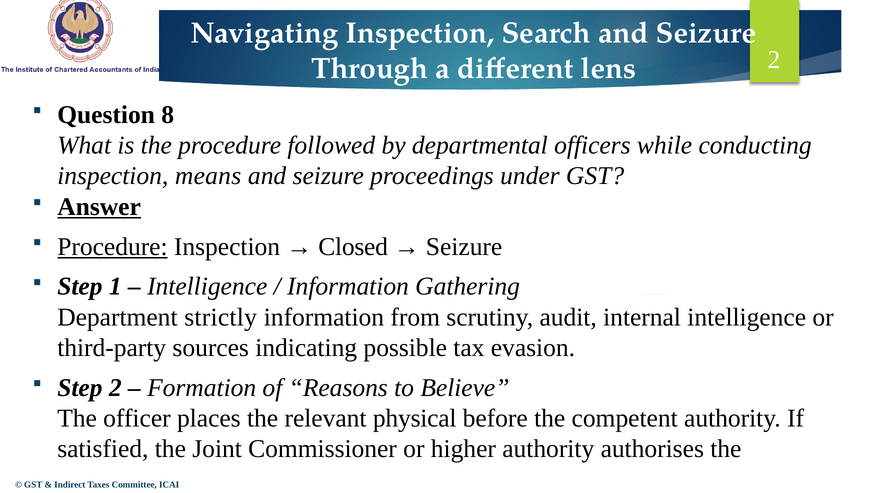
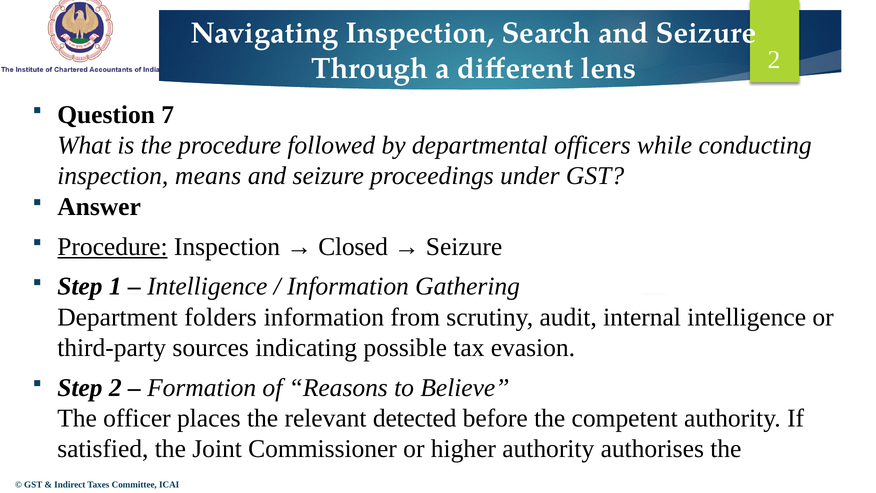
8: 8 -> 7 (168, 115)
Answer underline: present -> none (99, 207)
strictly: strictly -> folders (221, 317)
physical: physical -> detected (415, 418)
